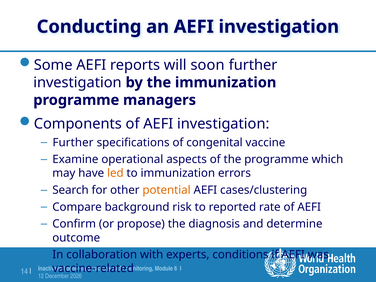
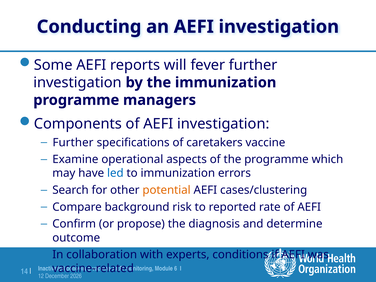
soon: soon -> fever (208, 65)
congenital: congenital -> caretakers (214, 142)
led colour: orange -> blue (115, 173)
